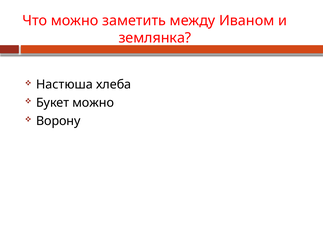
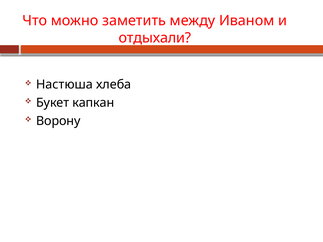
землянка: землянка -> отдыхали (155, 38)
Букет можно: можно -> капкан (93, 103)
